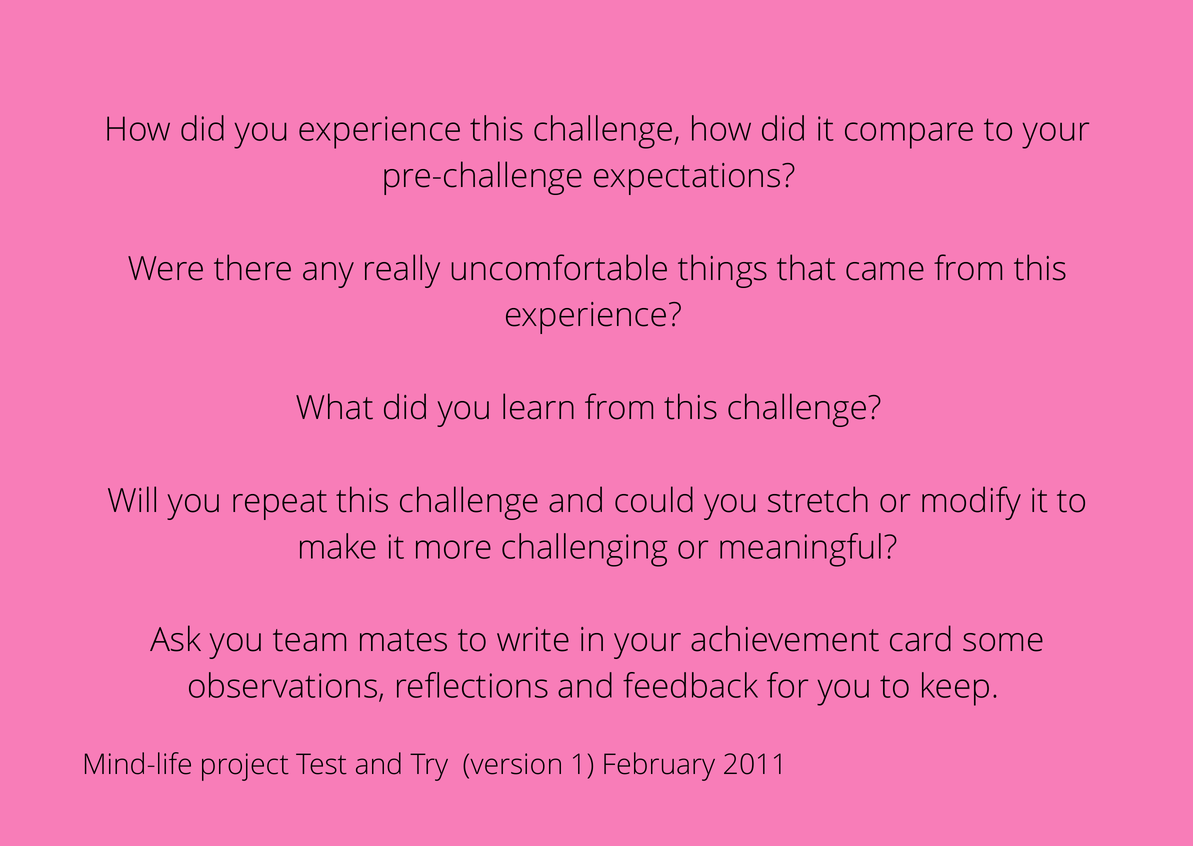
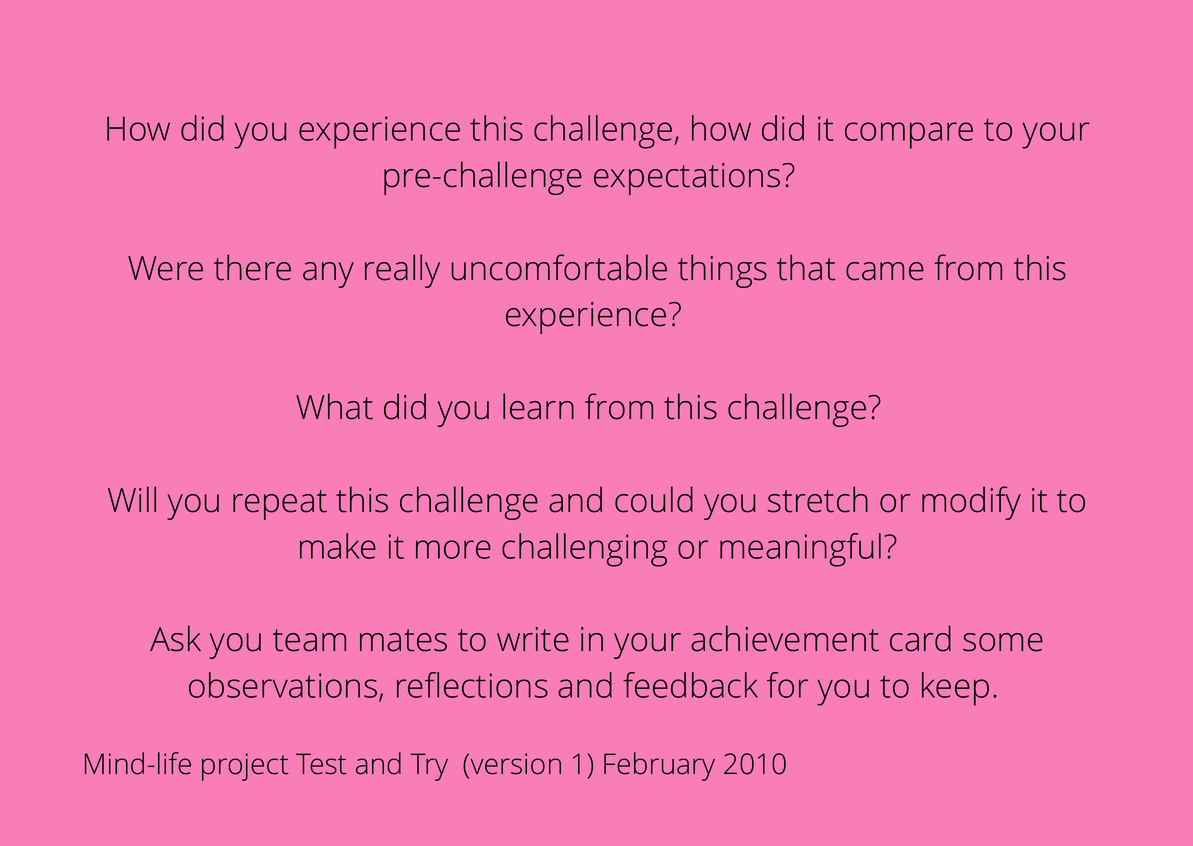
2011: 2011 -> 2010 (755, 765)
